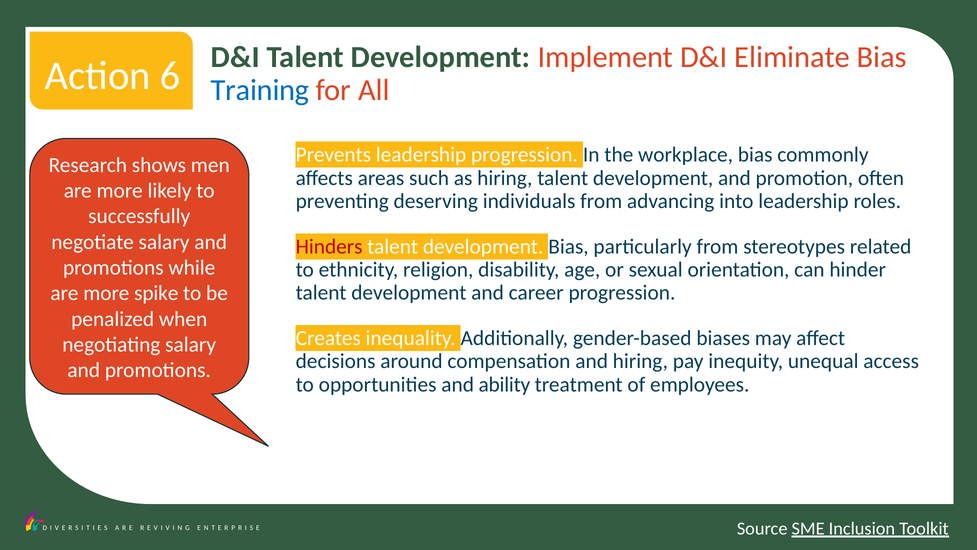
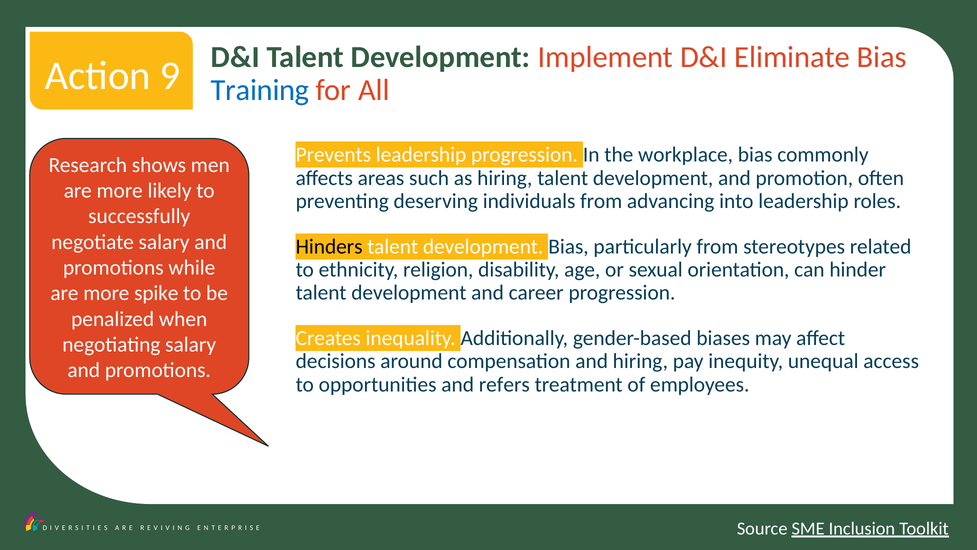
6: 6 -> 9 (170, 76)
Hinders colour: red -> black (329, 246)
ability: ability -> refers (504, 384)
